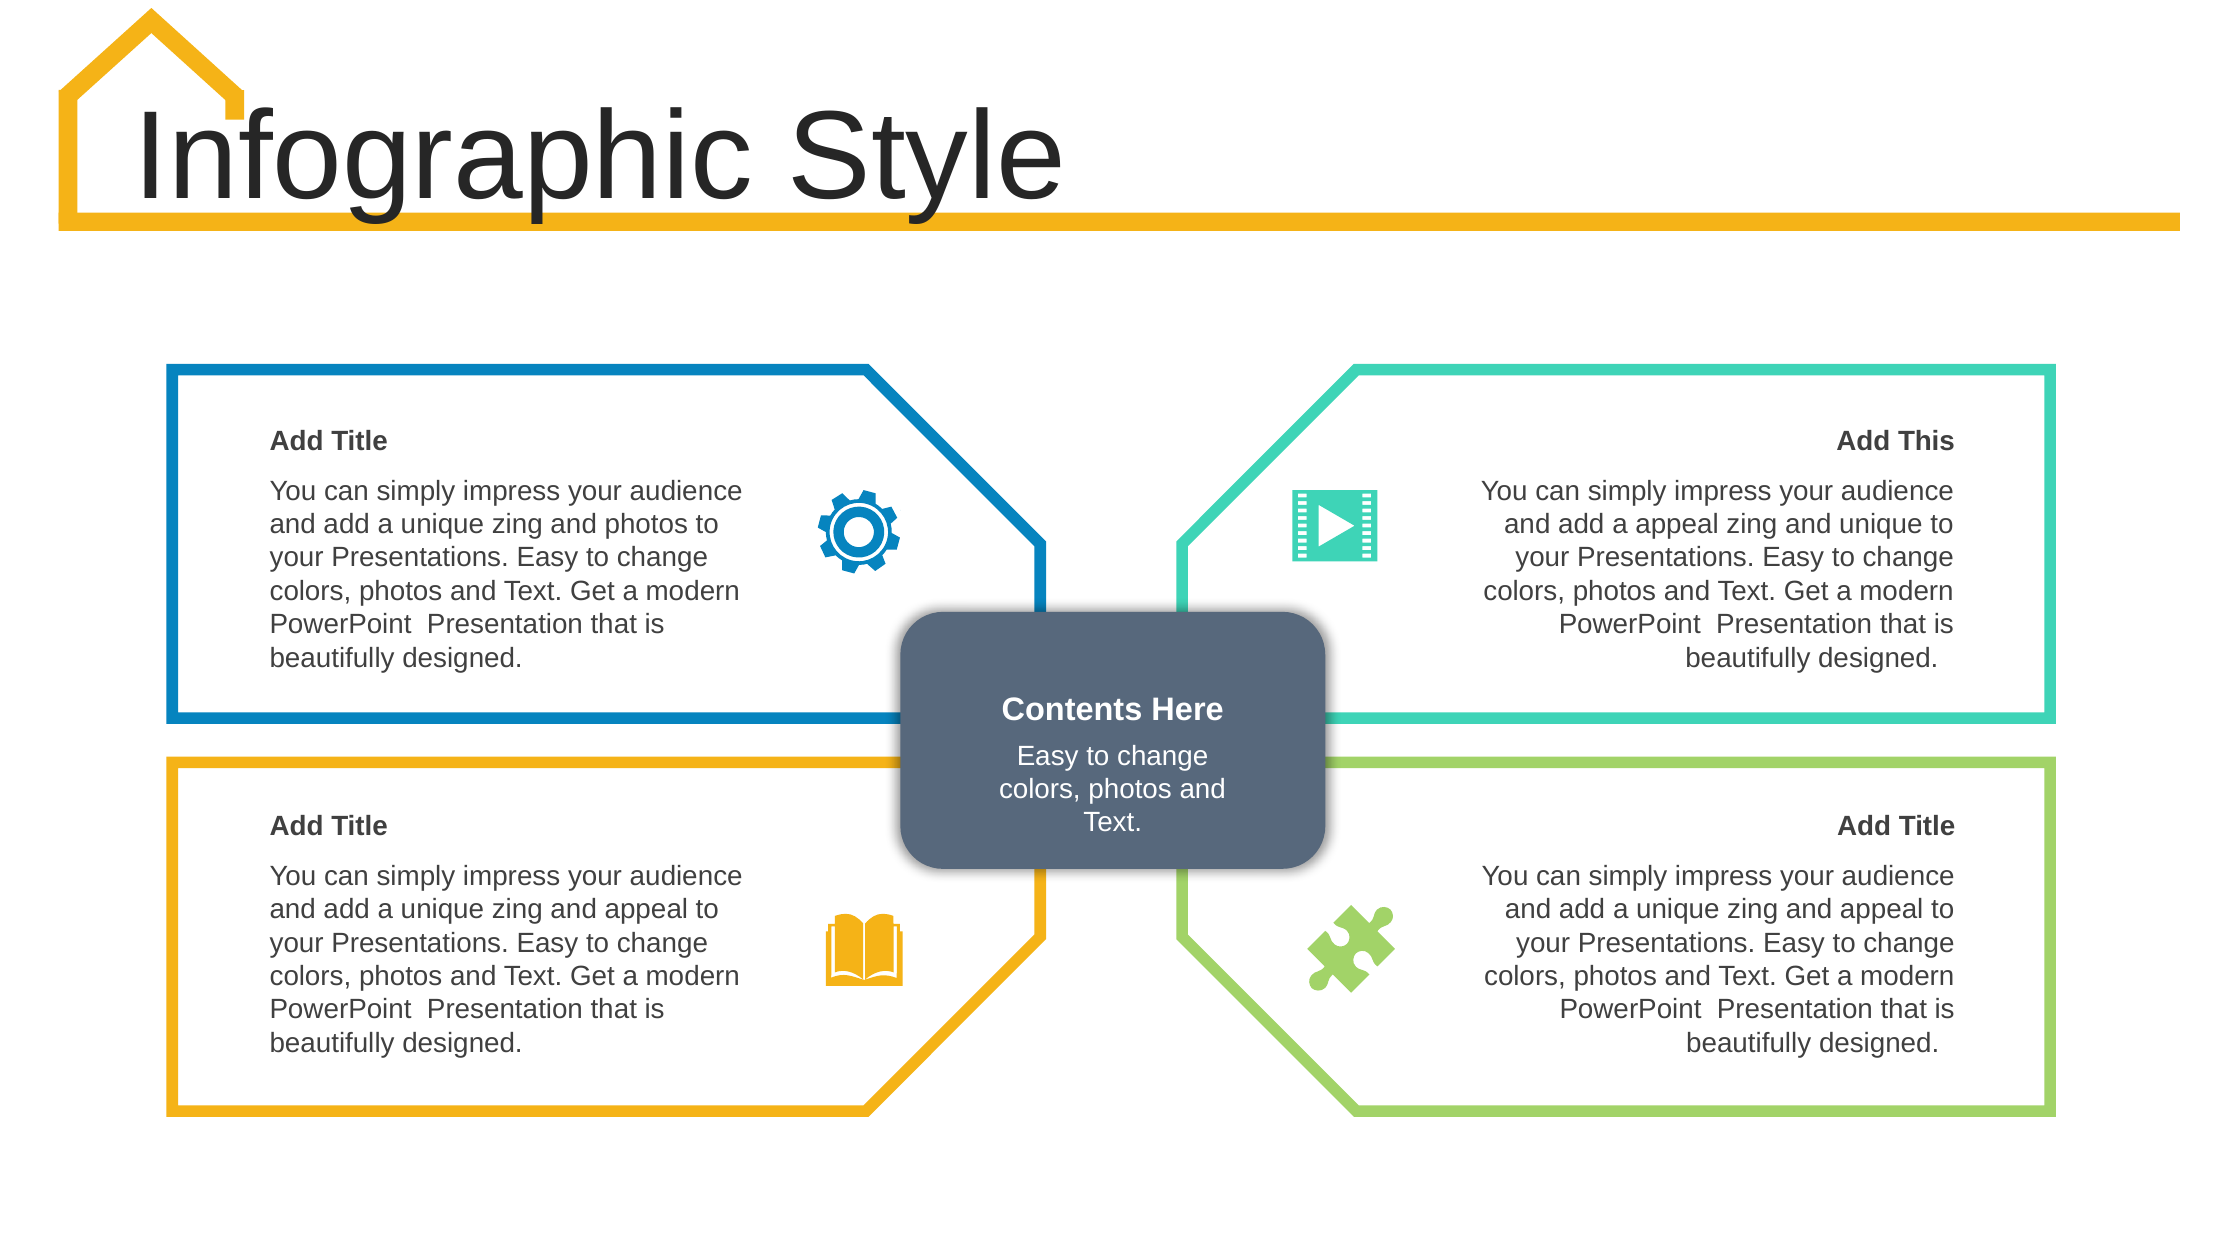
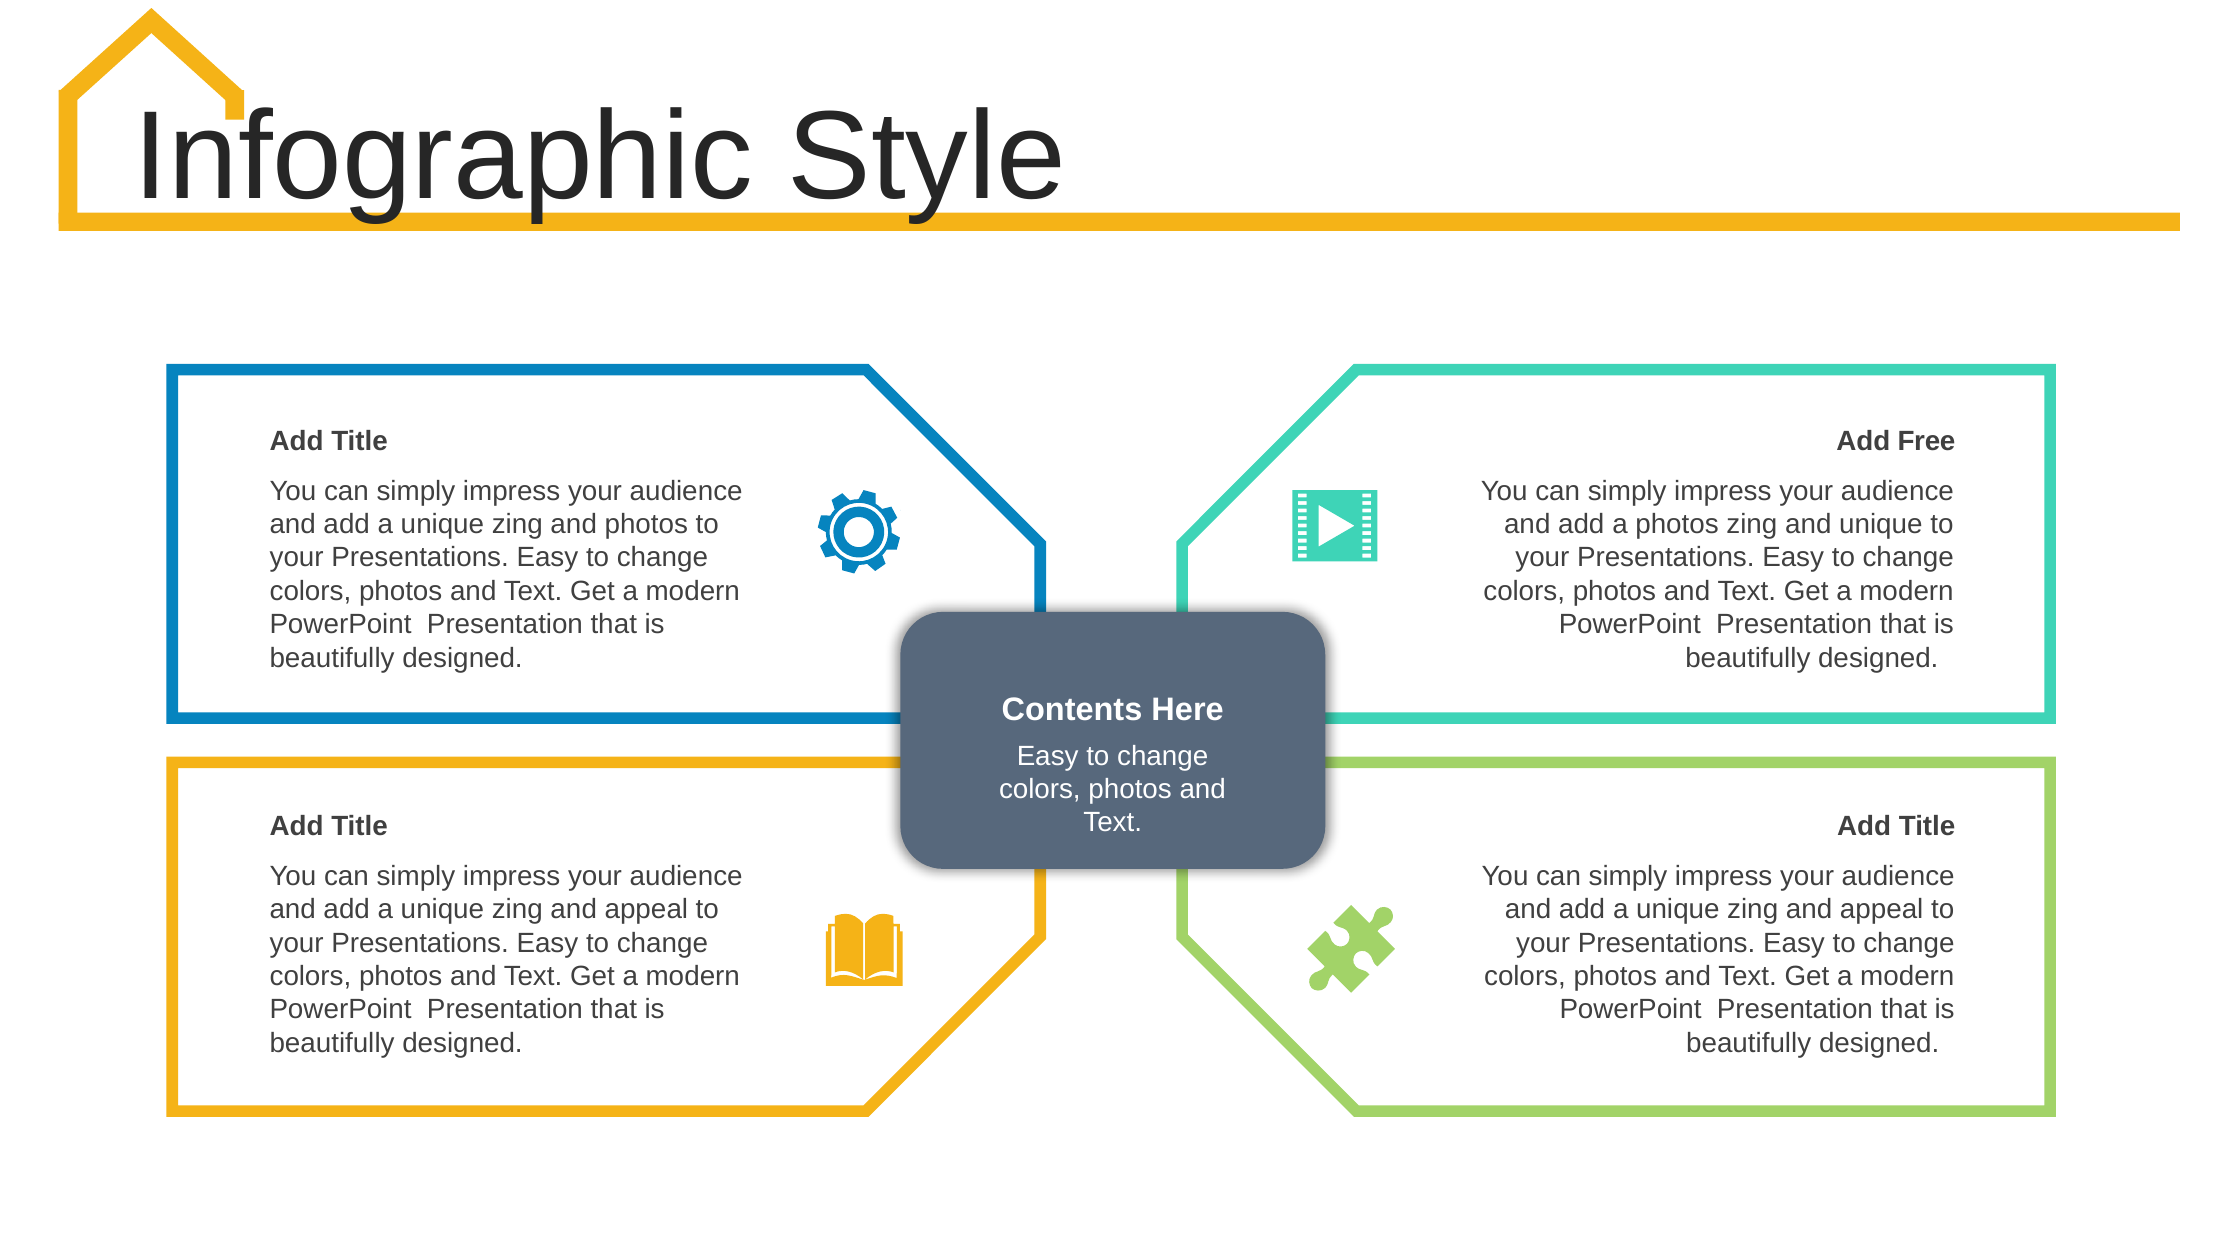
This: This -> Free (1926, 441)
a appeal: appeal -> photos (1677, 524)
